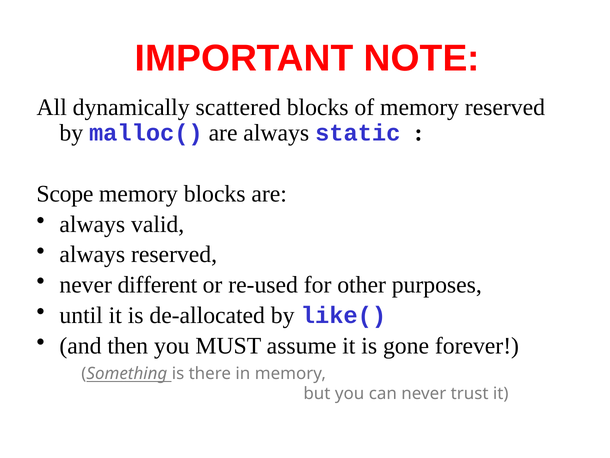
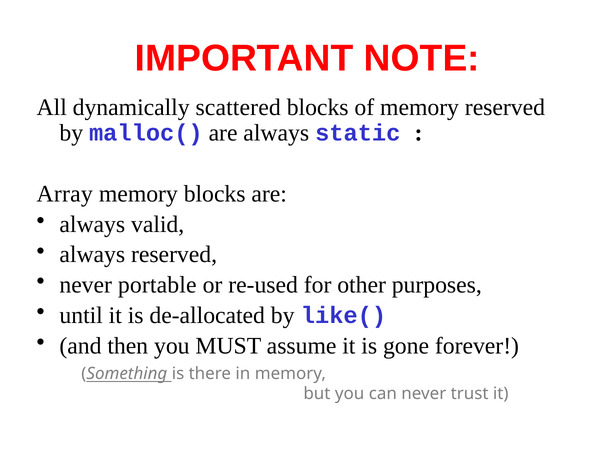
Scope: Scope -> Array (65, 194)
different: different -> portable (157, 285)
